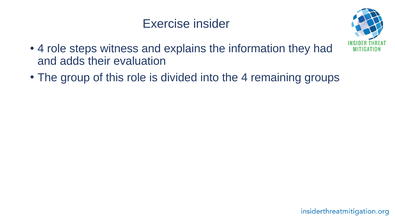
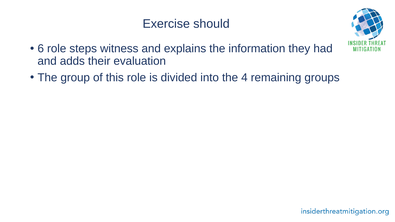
insider: insider -> should (211, 24)
4: 4 -> 6 (41, 49)
